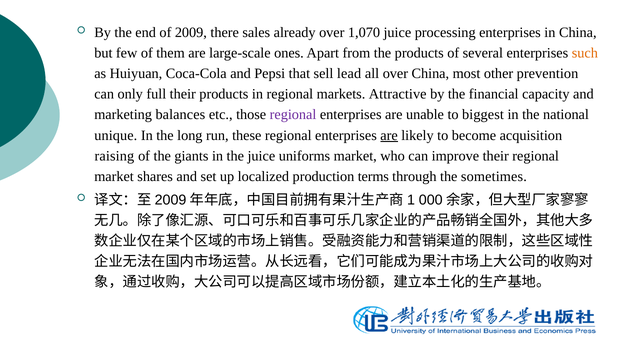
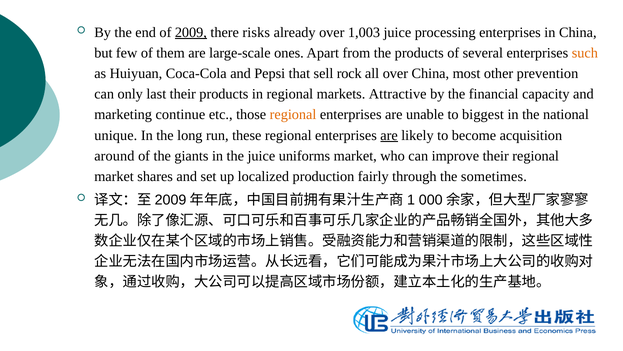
2009 underline: none -> present (191, 32)
sales: sales -> risks (256, 32)
1,070: 1,070 -> 1,003 (364, 32)
lead: lead -> rock (349, 73)
full: full -> last (156, 94)
balances: balances -> continue (180, 115)
regional colour: purple -> orange (293, 115)
raising: raising -> around (114, 156)
terms: terms -> fairly (373, 176)
